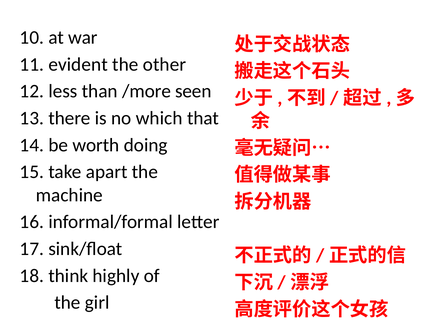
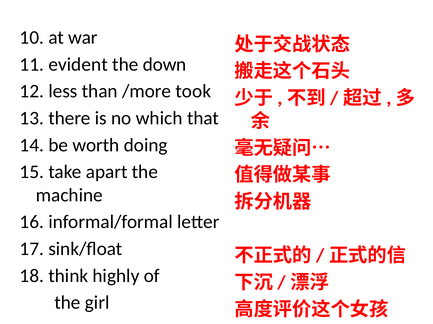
other: other -> down (165, 65)
seen: seen -> took (193, 92)
